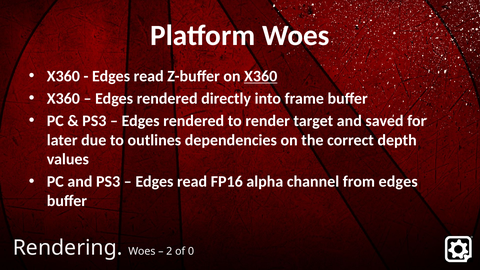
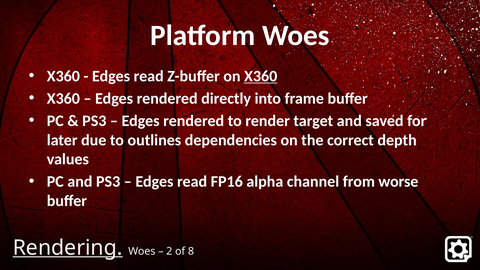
from edges: edges -> worse (398, 182)
Rendering underline: none -> present (68, 248)
0: 0 -> 8 (191, 251)
